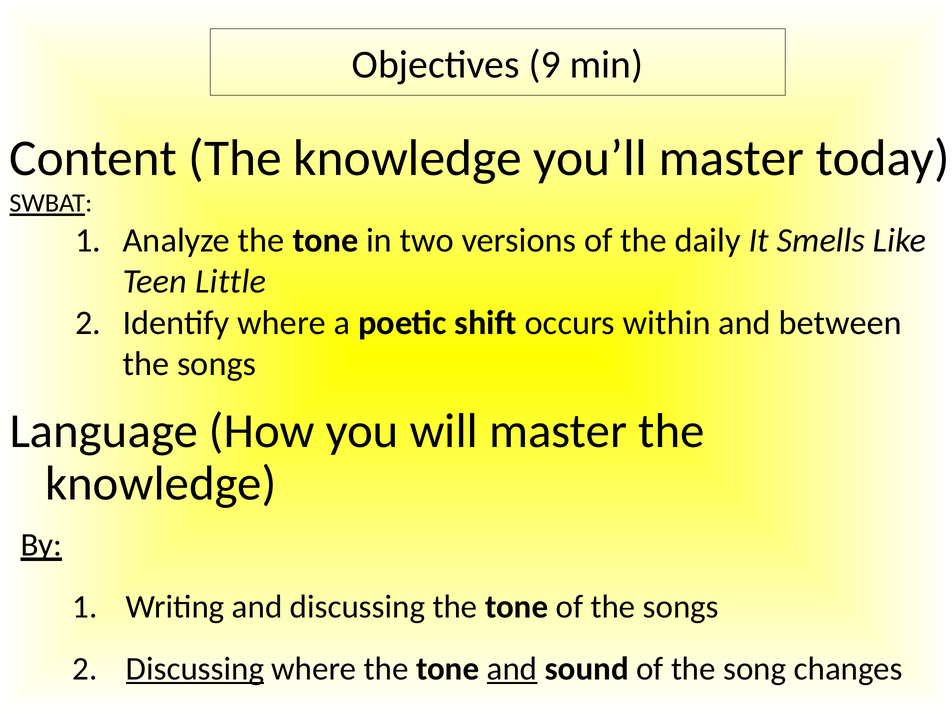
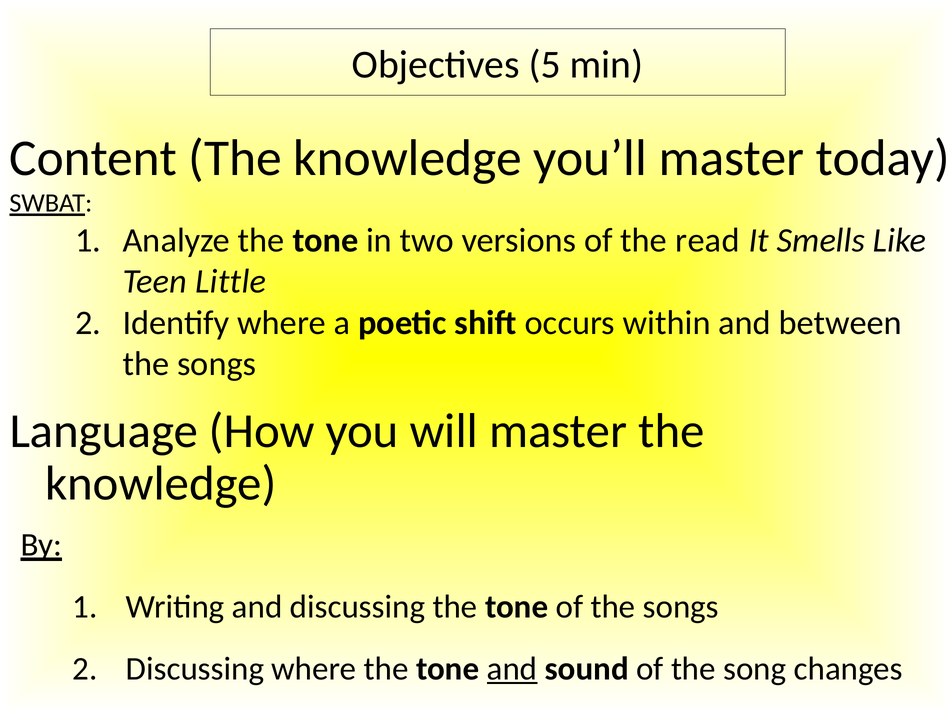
9: 9 -> 5 (545, 65)
daily: daily -> read (708, 240)
Discussing underline: present -> none (195, 669)
